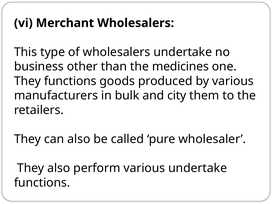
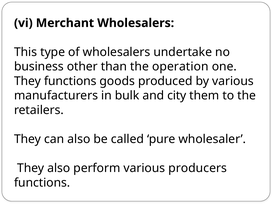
medicines: medicines -> operation (180, 67)
various undertake: undertake -> producers (198, 168)
